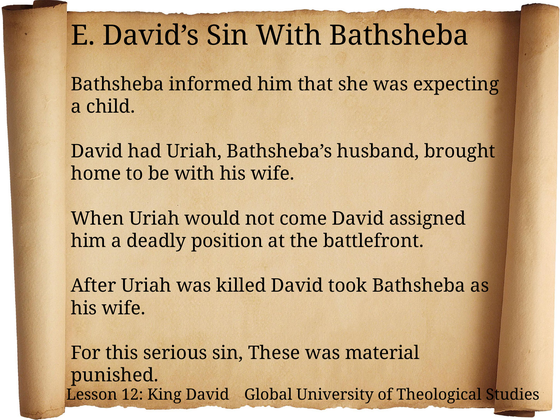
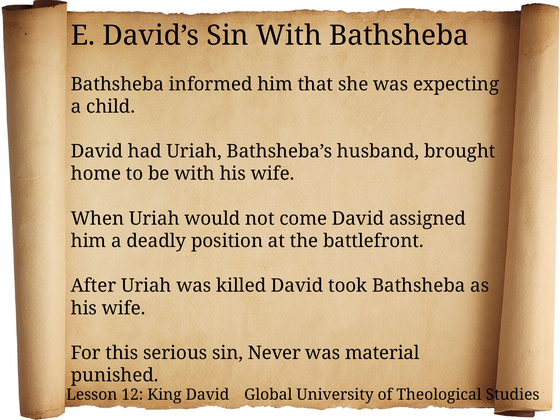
These: These -> Never (274, 353)
